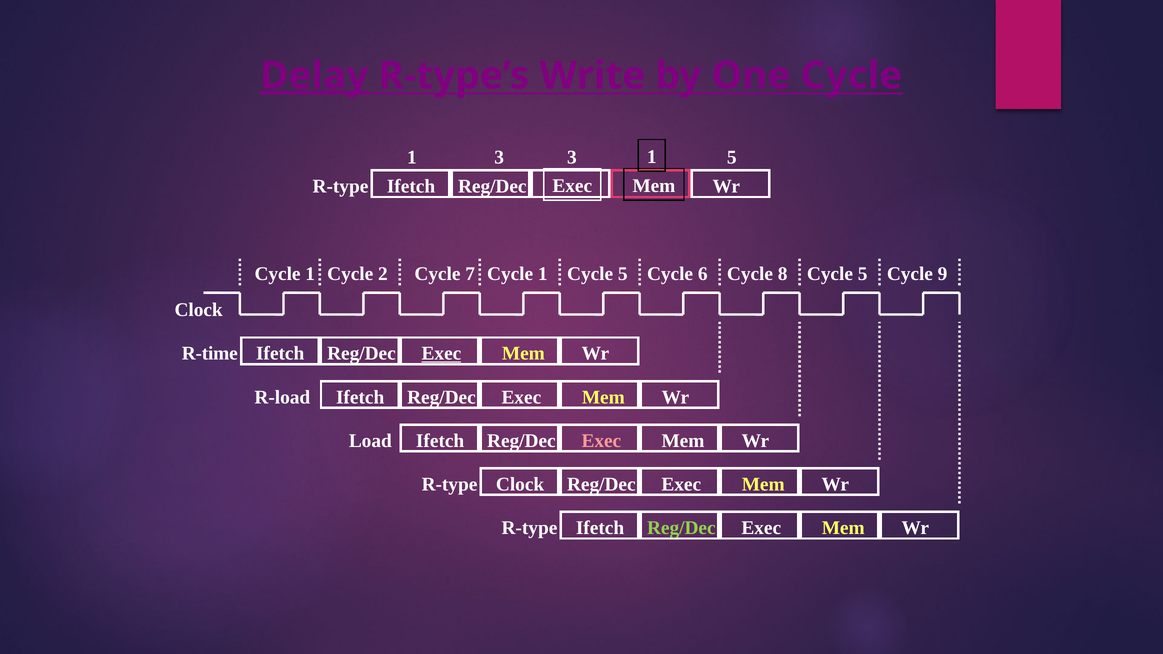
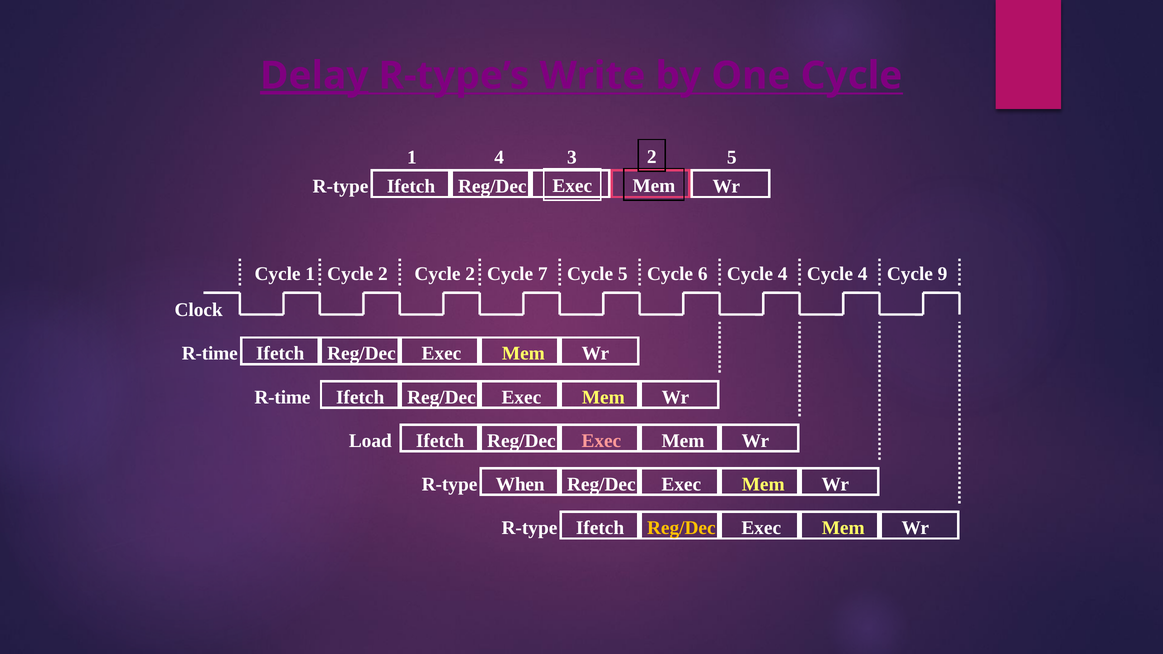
1 3: 3 -> 4 (499, 157)
3 1: 1 -> 2 (652, 157)
2 Cycle 7: 7 -> 2 (470, 274)
1: 1 -> 7 (543, 274)
6 Cycle 8: 8 -> 4 (783, 274)
5: 5 -> 4 (863, 274)
Exec underline: present -> none (441, 354)
R-load: R-load -> R-time (282, 397)
Clock: Clock -> When (520, 484)
Reg/Dec colour: light green -> yellow (681, 528)
